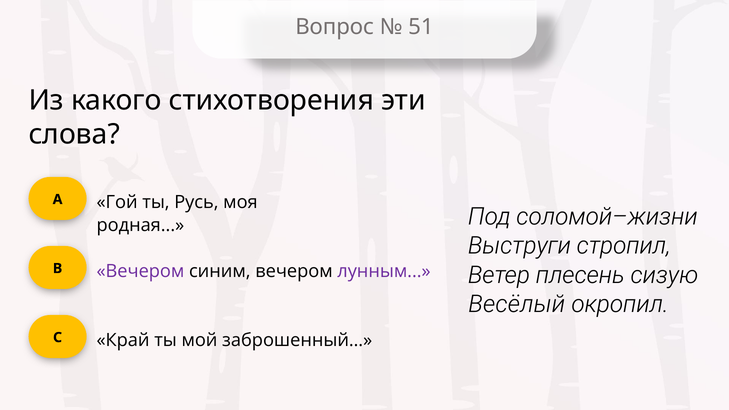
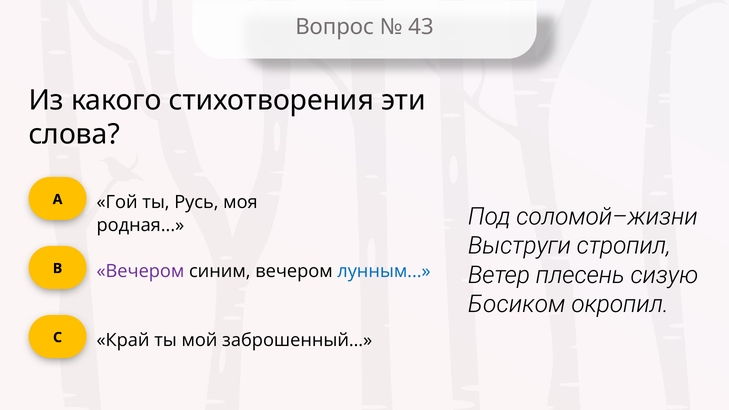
51: 51 -> 43 (421, 27)
лунным colour: purple -> blue (384, 271)
Весёлый: Весёлый -> Босиком (517, 304)
